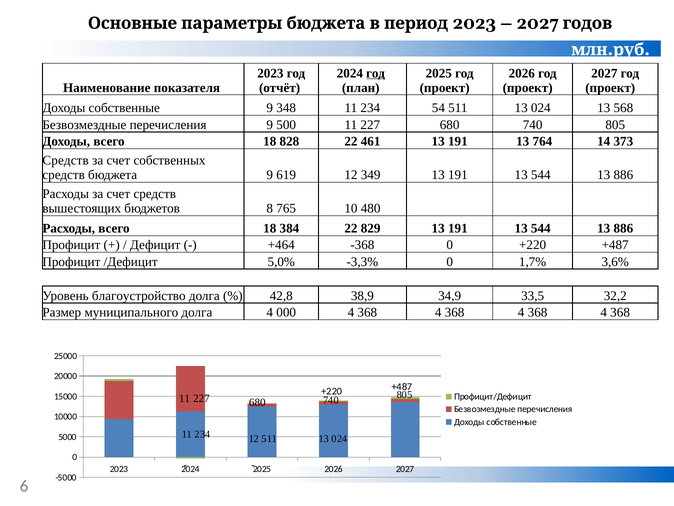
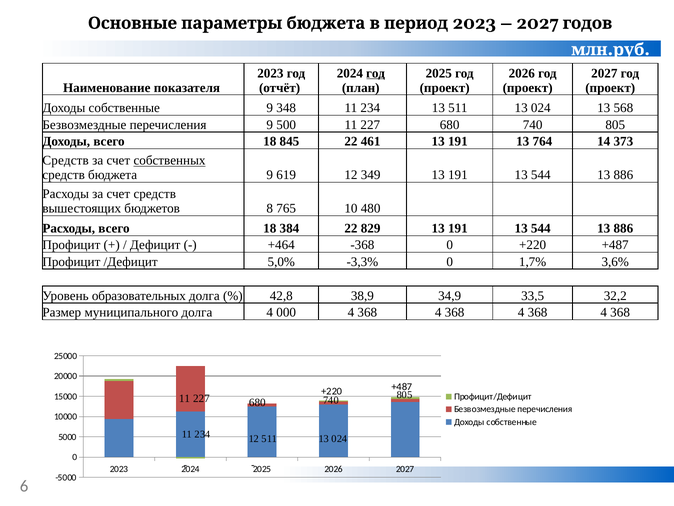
234 54: 54 -> 13 (438, 108)
828: 828 -> 845 (289, 141)
собственных underline: none -> present (170, 160)
благоустройство: благоустройство -> образовательных (139, 295)
